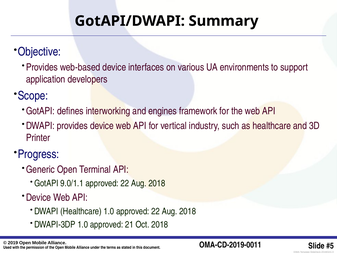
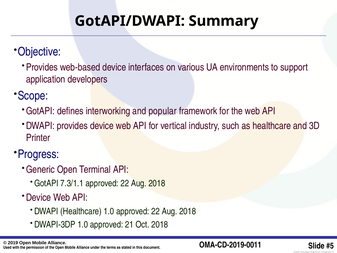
engines: engines -> popular (163, 111)
9.0/1.1: 9.0/1.1 -> 7.3/1.1 (72, 183)
